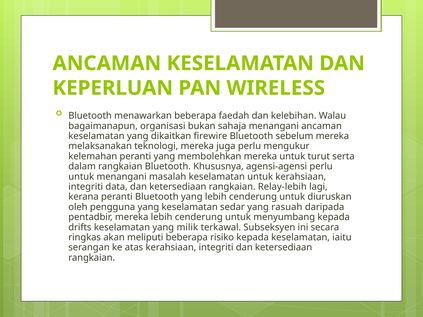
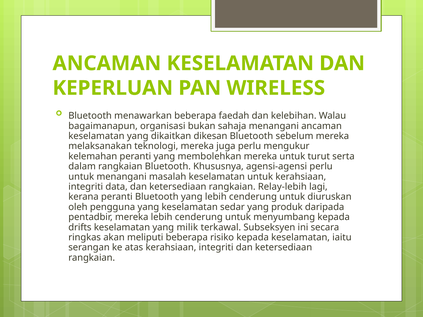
firewire: firewire -> dikesan (210, 136)
rasuah: rasuah -> produk (287, 207)
